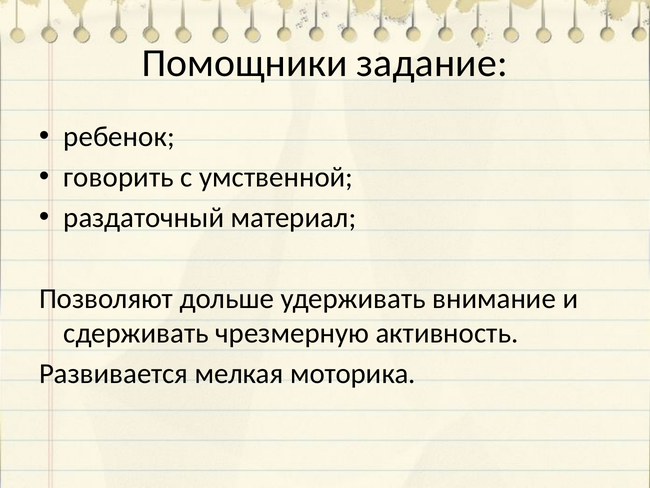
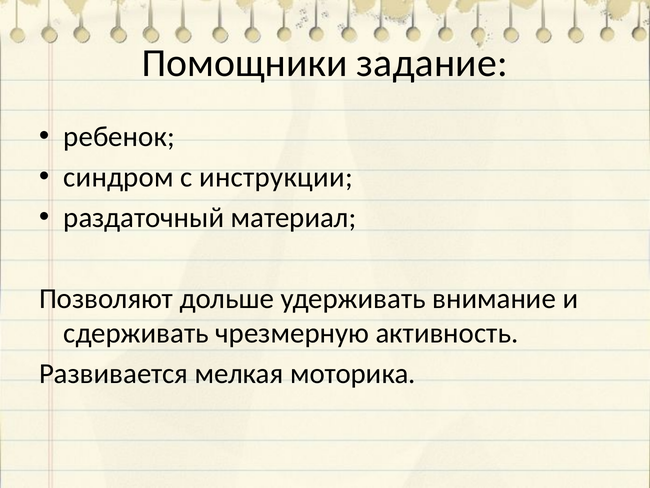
говорить: говорить -> синдром (119, 177)
умственной: умственной -> инструкции (276, 177)
